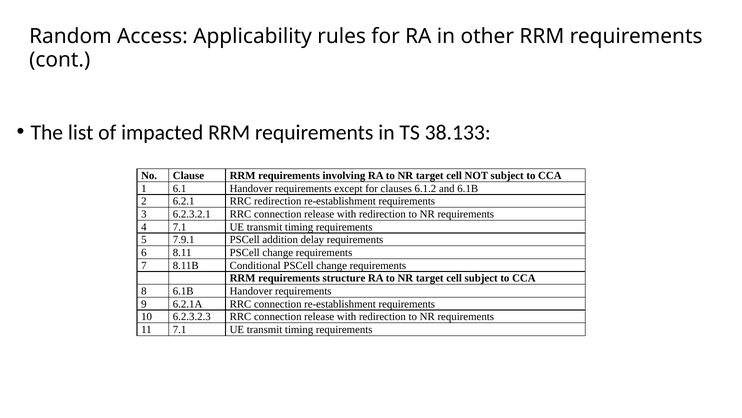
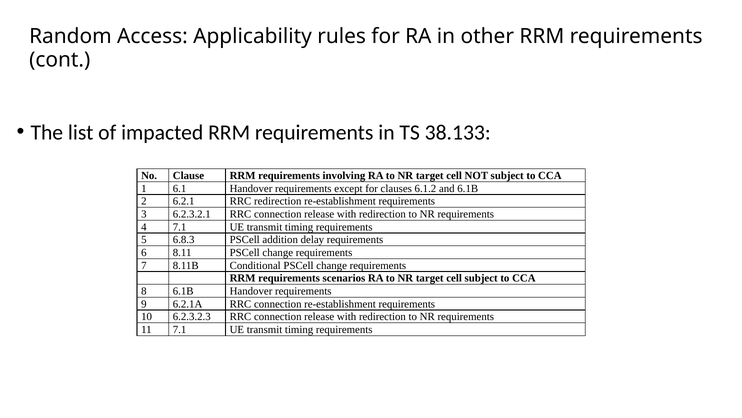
7.9.1: 7.9.1 -> 6.8.3 (184, 239)
structure: structure -> scenarios (344, 278)
